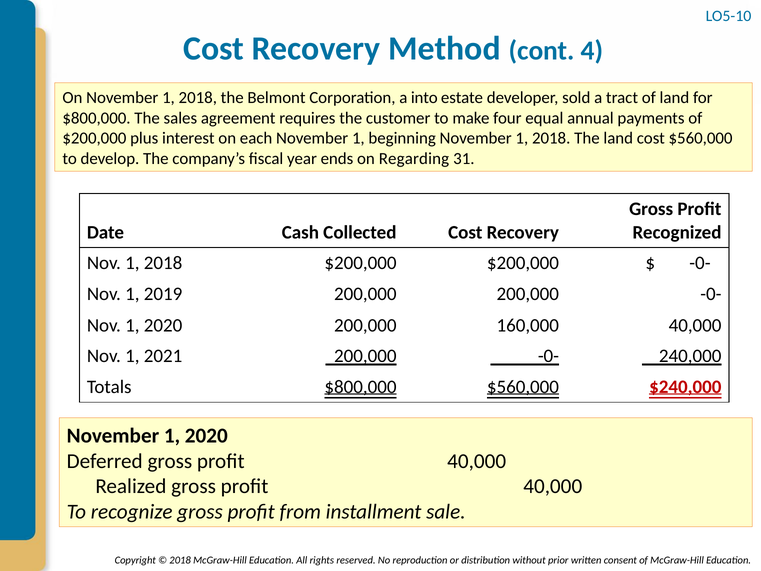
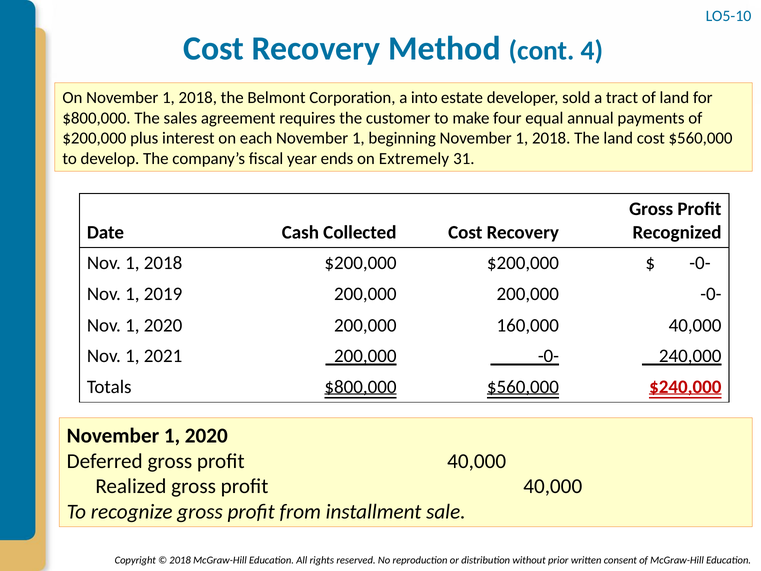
Regarding: Regarding -> Extremely (414, 159)
